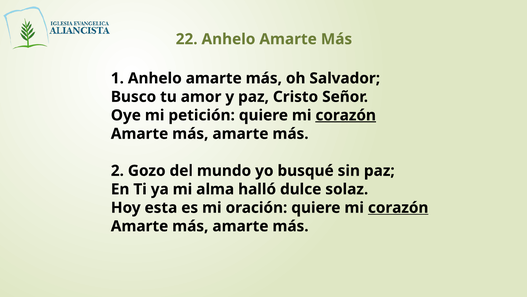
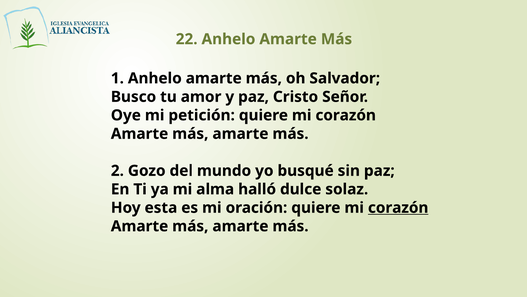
corazón underline: present -> none (346, 115)
